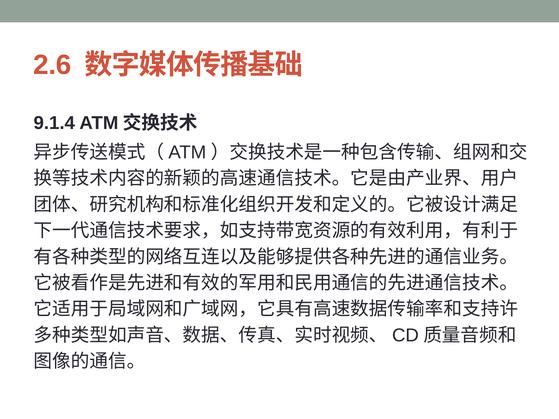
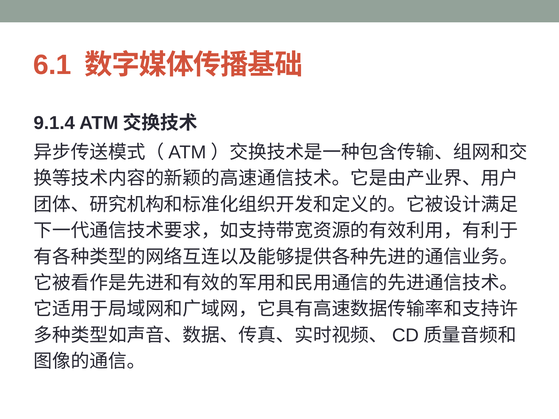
2.6: 2.6 -> 6.1 (52, 65)
